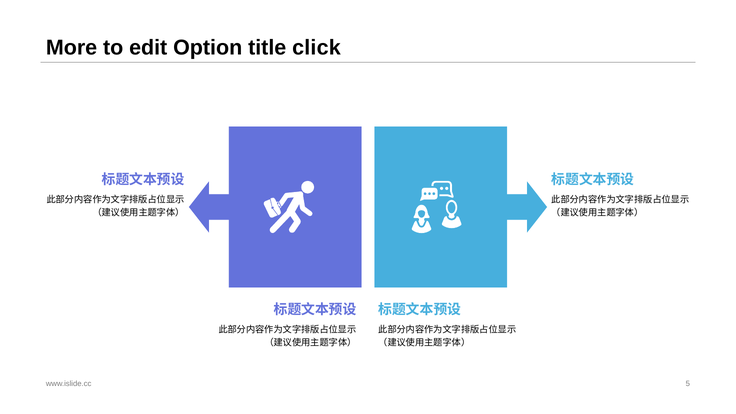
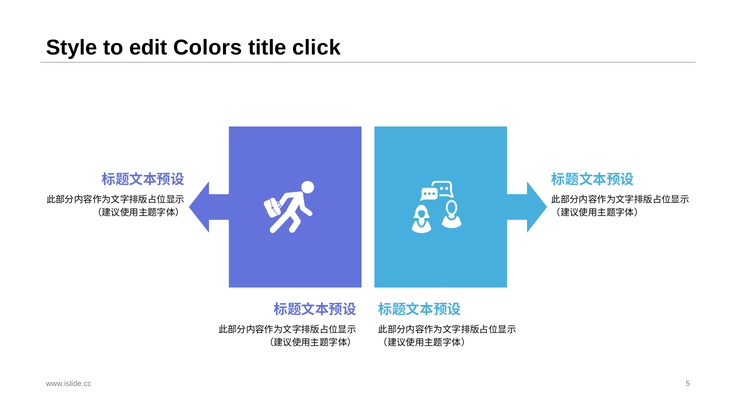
More: More -> Style (72, 48)
Option: Option -> Colors (208, 48)
